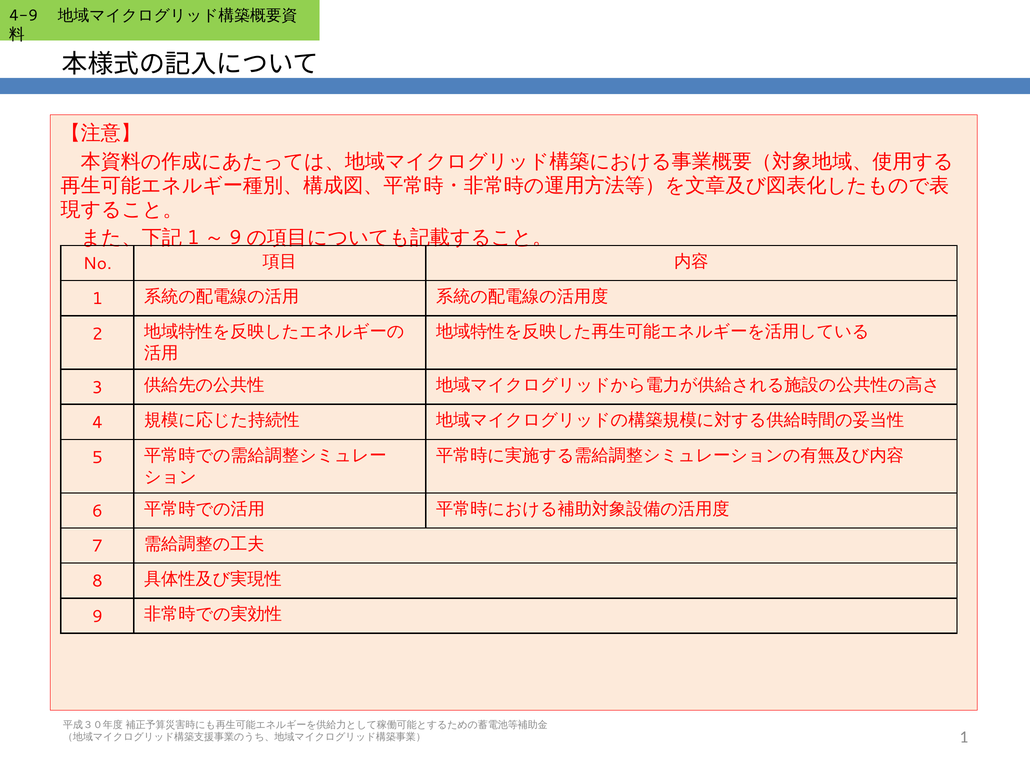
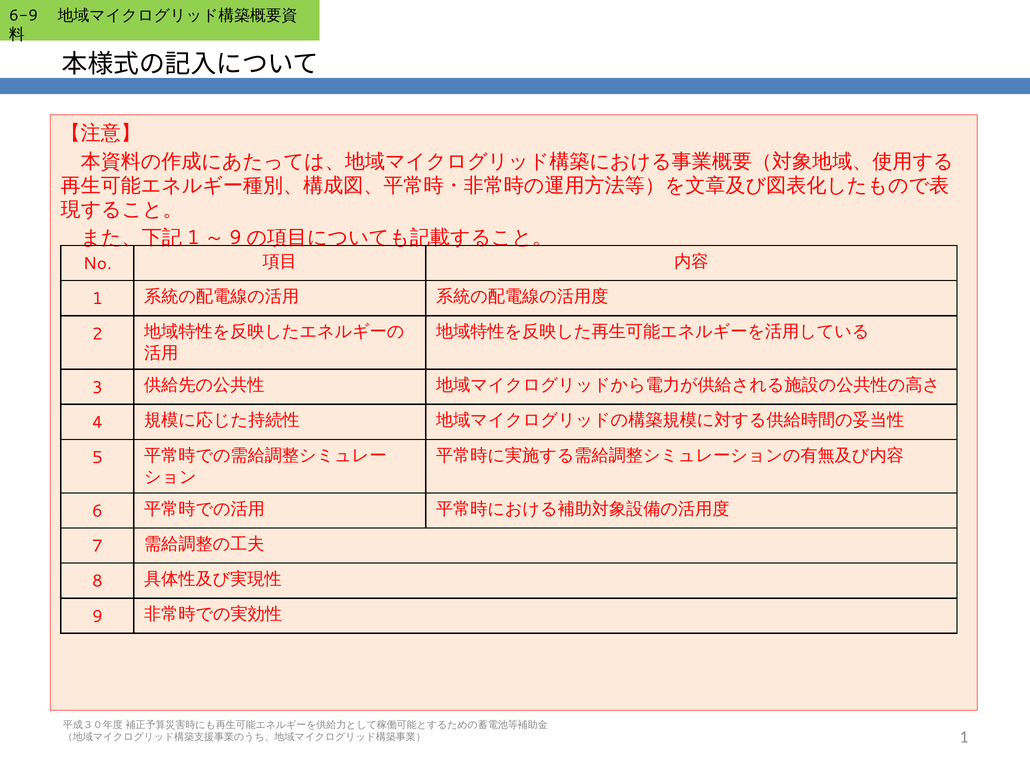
4-9: 4-9 -> 6-9 (23, 16)
